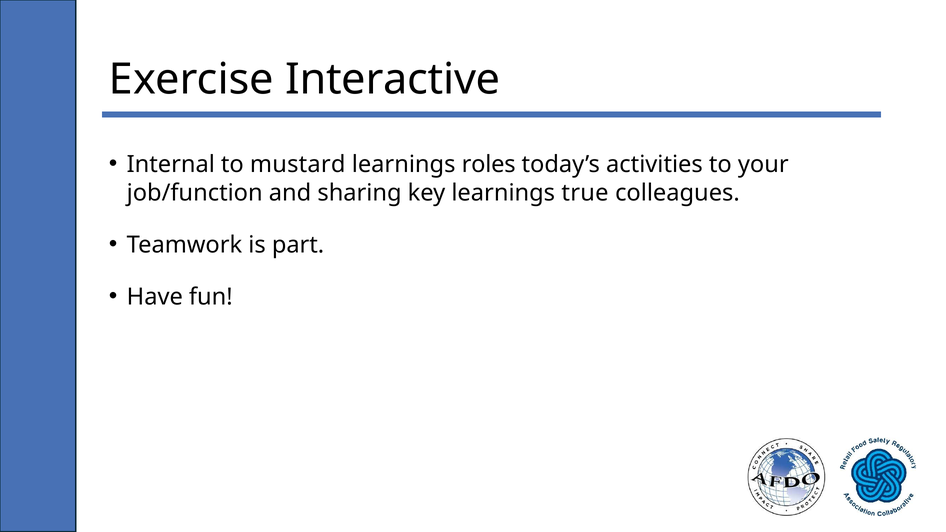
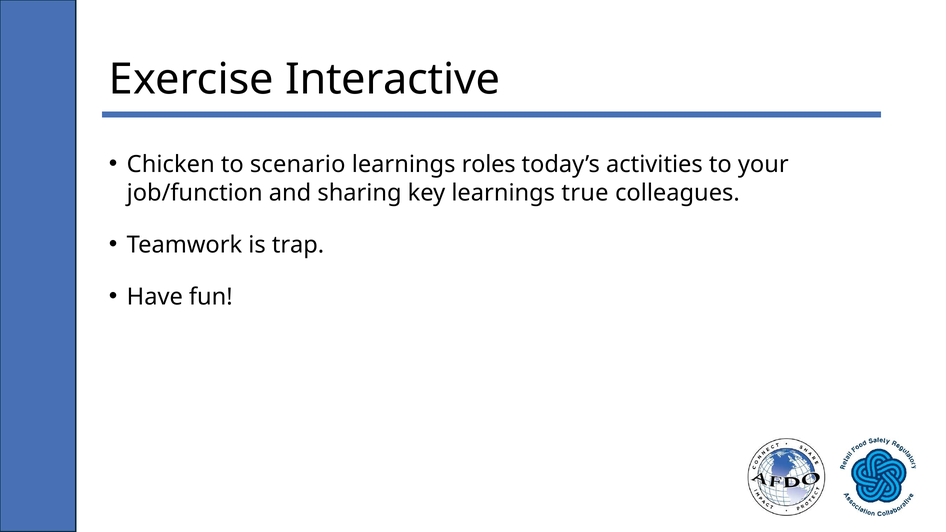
Internal: Internal -> Chicken (171, 165)
mustard: mustard -> scenario (298, 165)
part: part -> trap (298, 245)
